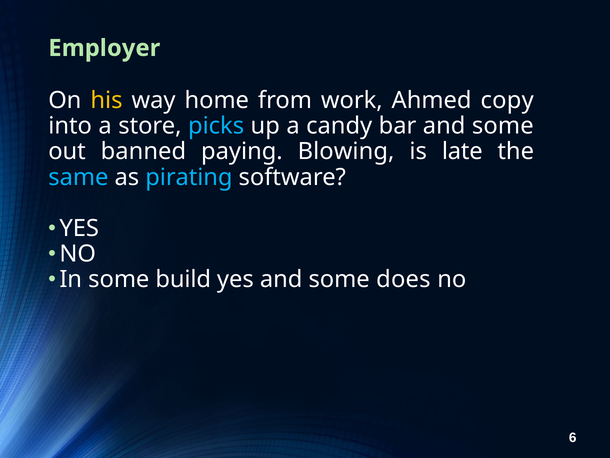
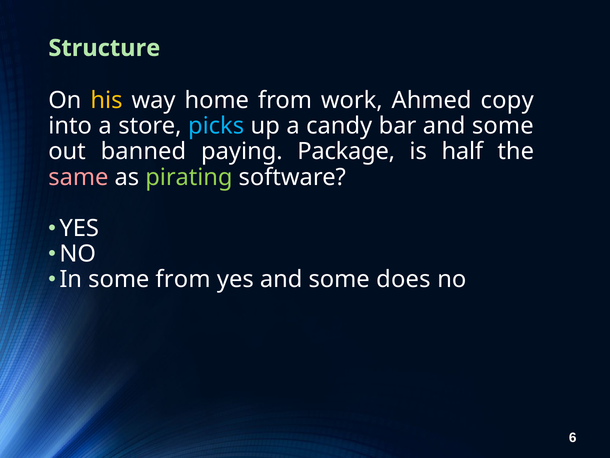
Employer: Employer -> Structure (104, 48)
Blowing: Blowing -> Package (346, 151)
late: late -> half (462, 151)
same colour: light blue -> pink (78, 177)
pirating colour: light blue -> light green (189, 177)
some build: build -> from (183, 279)
